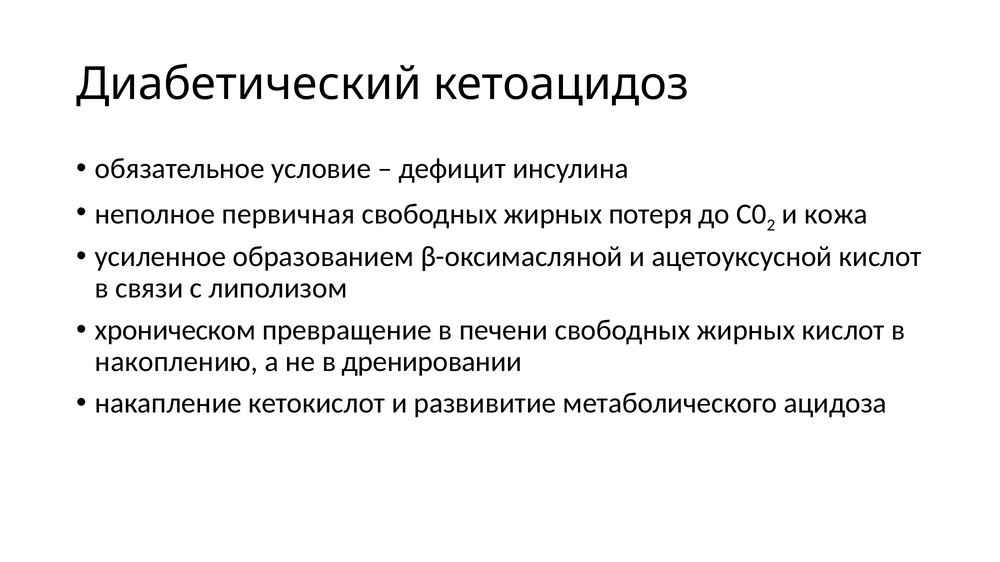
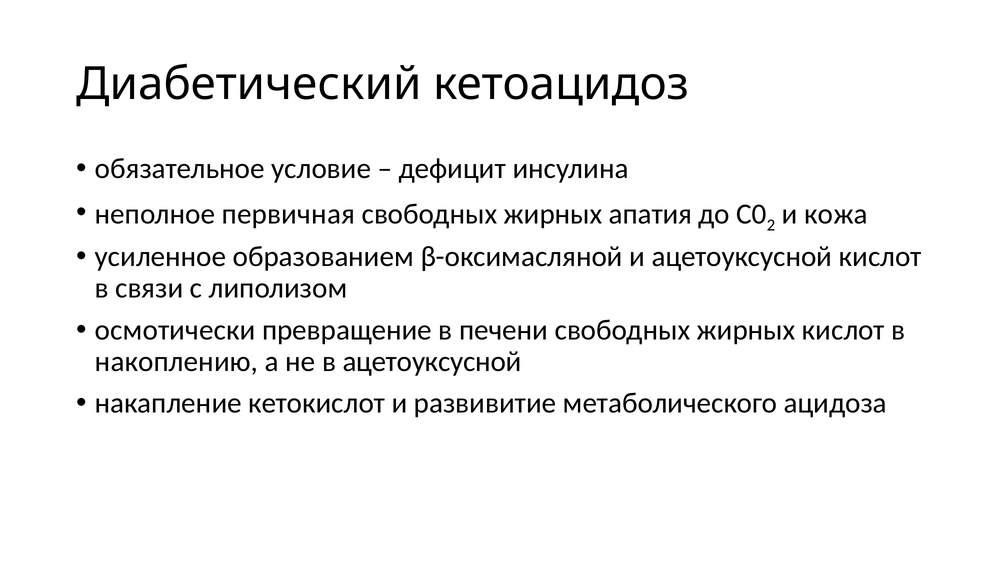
потеря: потеря -> апатия (650, 214)
хроническом: хроническом -> осмотически (175, 330)
в дренировании: дренировании -> ацетоуксусной (432, 362)
